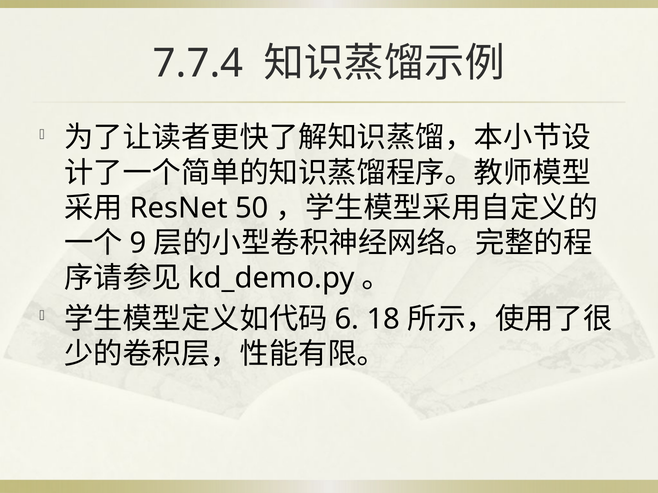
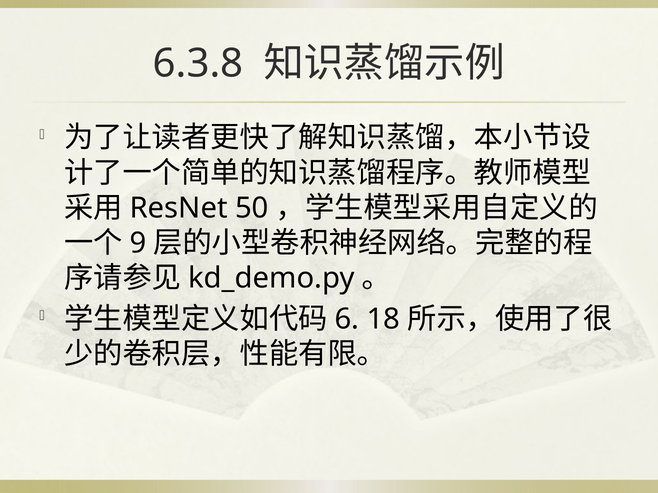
7.7.4: 7.7.4 -> 6.3.8 (198, 64)
